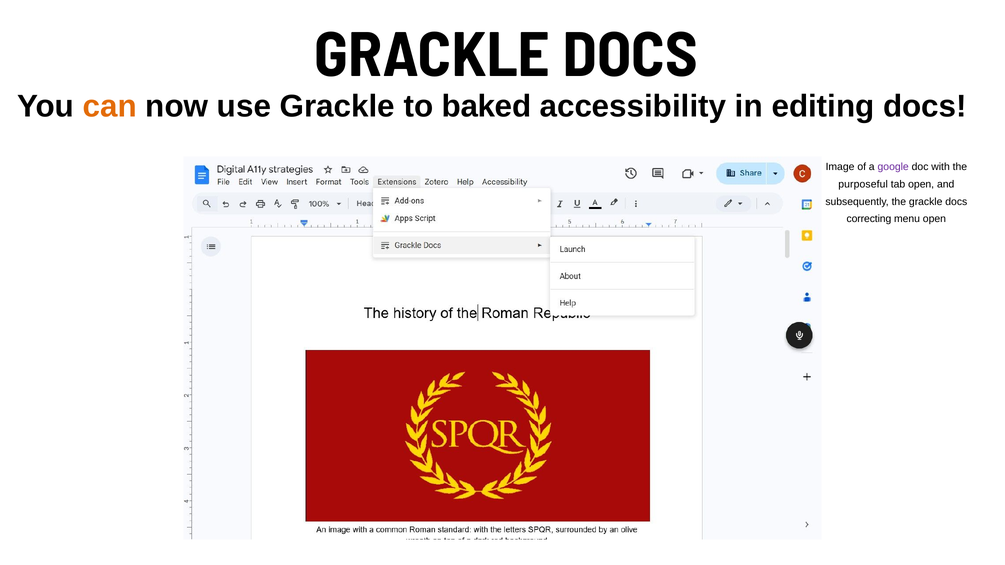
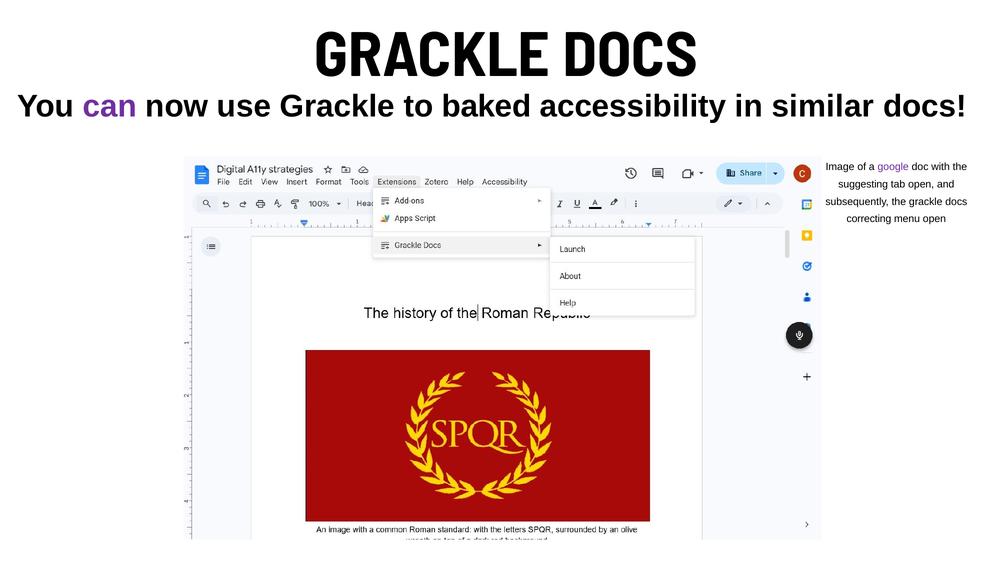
can colour: orange -> purple (110, 107)
editing: editing -> similar (823, 107)
purposeful: purposeful -> suggesting (863, 184)
